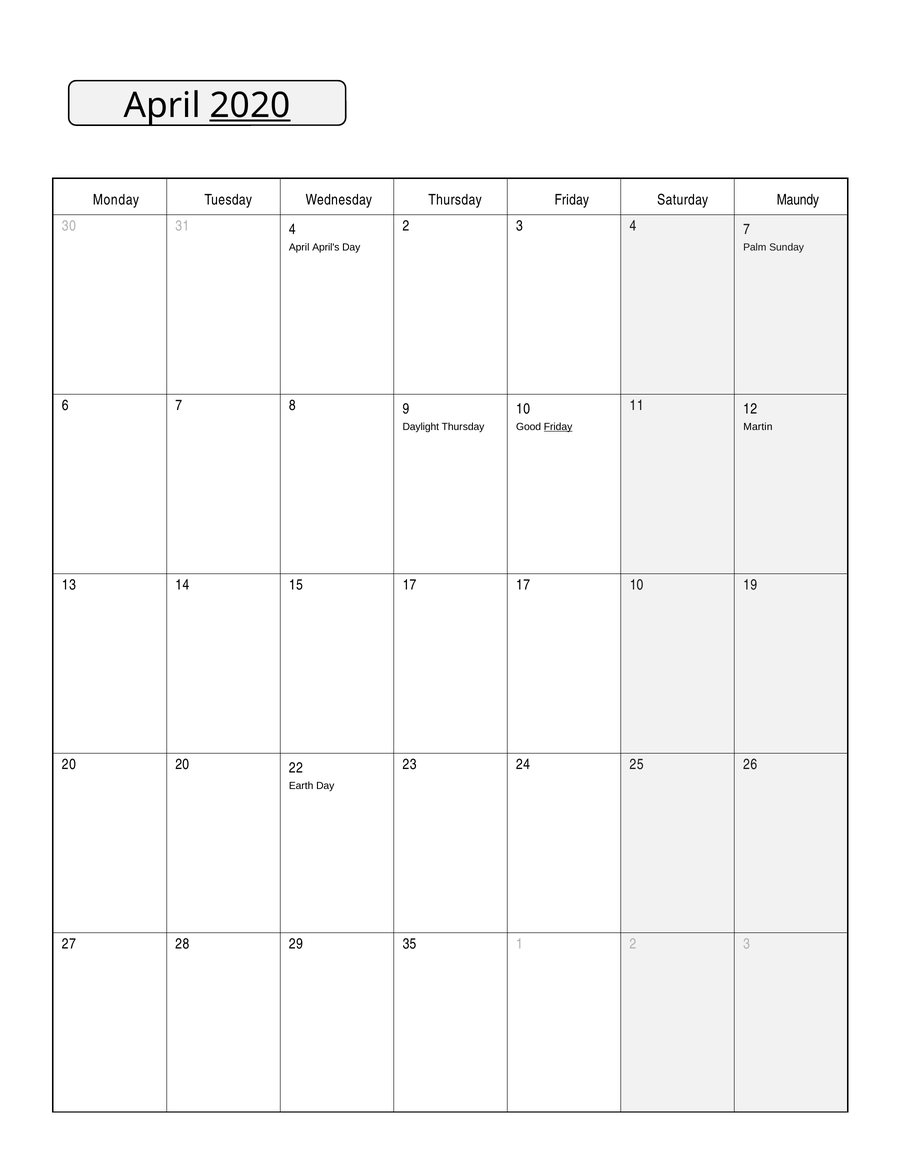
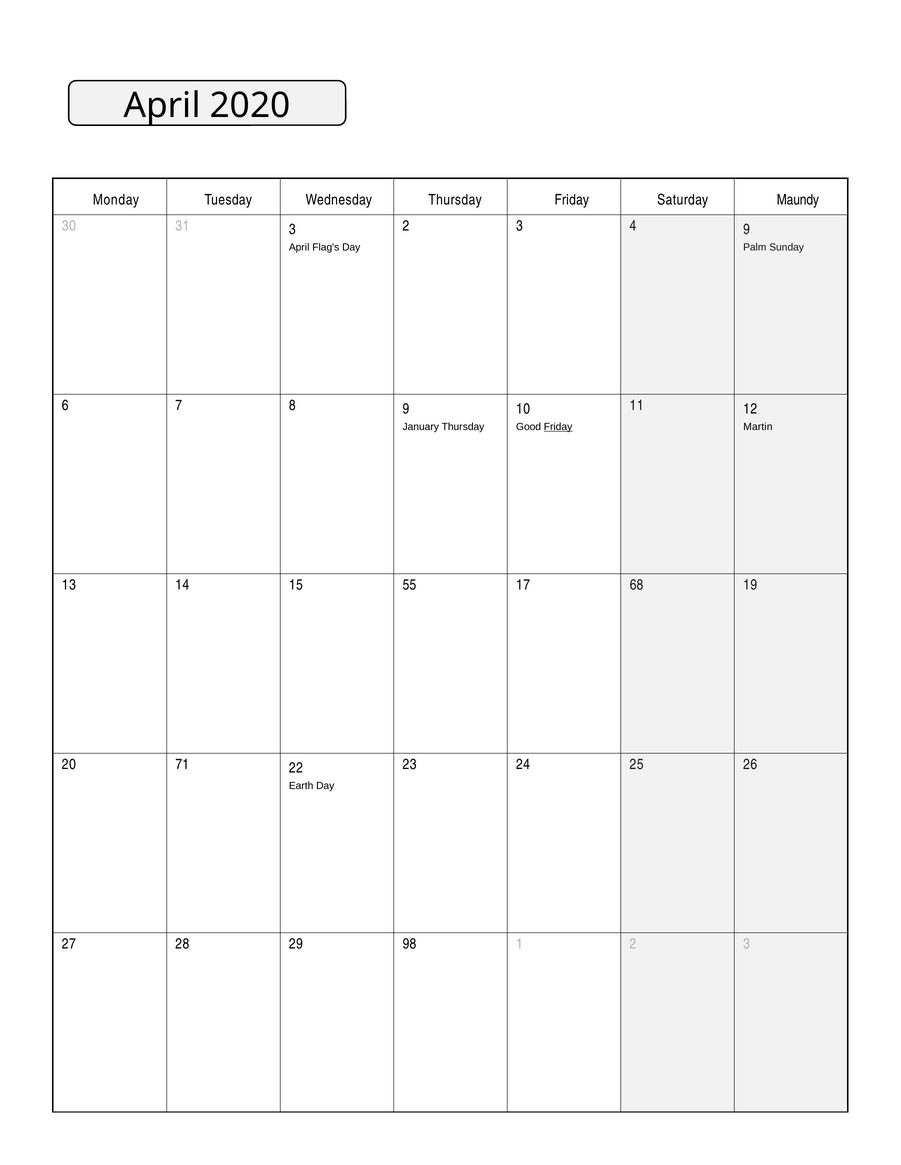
2020 underline: present -> none (250, 105)
31 4: 4 -> 3 (292, 230)
4 7: 7 -> 9 (747, 230)
April's: April's -> Flag's (326, 248)
Daylight: Daylight -> January (421, 427)
15 17: 17 -> 55 (409, 586)
17 10: 10 -> 68 (637, 586)
20 20: 20 -> 71 (182, 765)
35: 35 -> 98 (409, 945)
